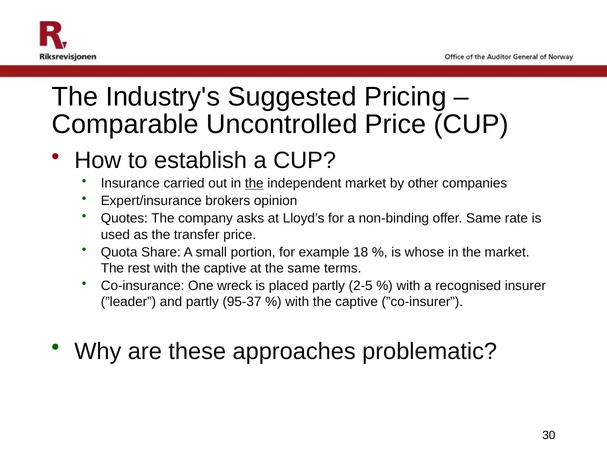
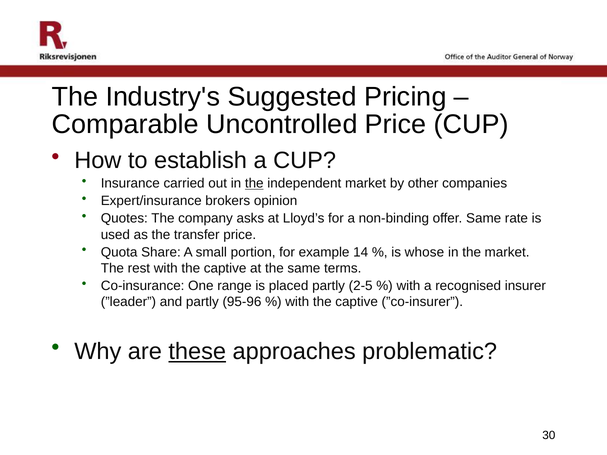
18: 18 -> 14 (361, 252)
wreck: wreck -> range (234, 286)
95-37: 95-37 -> 95-96 (242, 302)
these underline: none -> present (197, 352)
